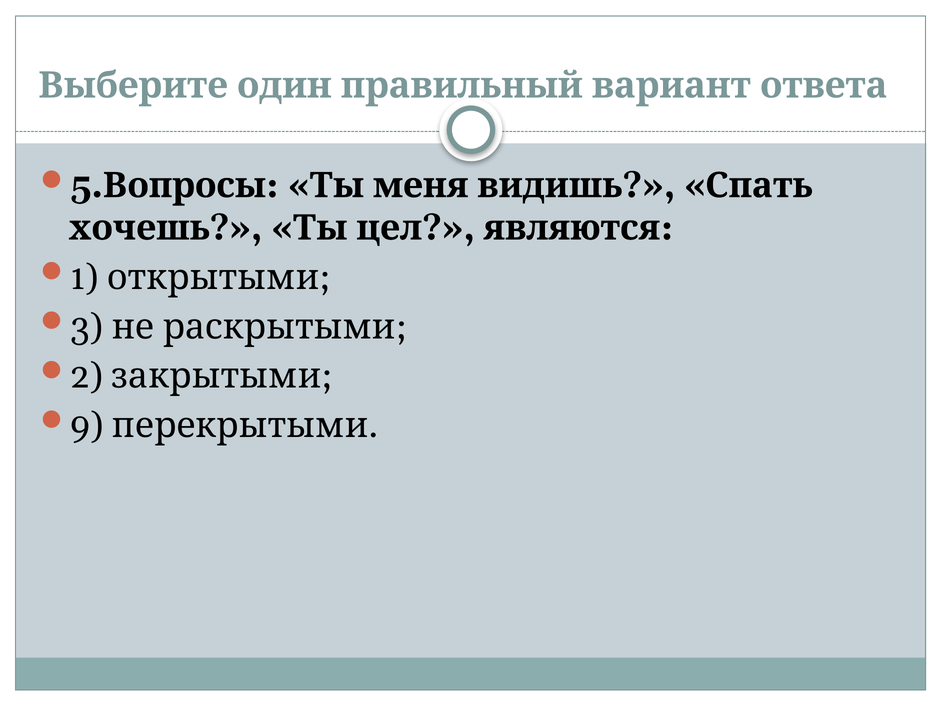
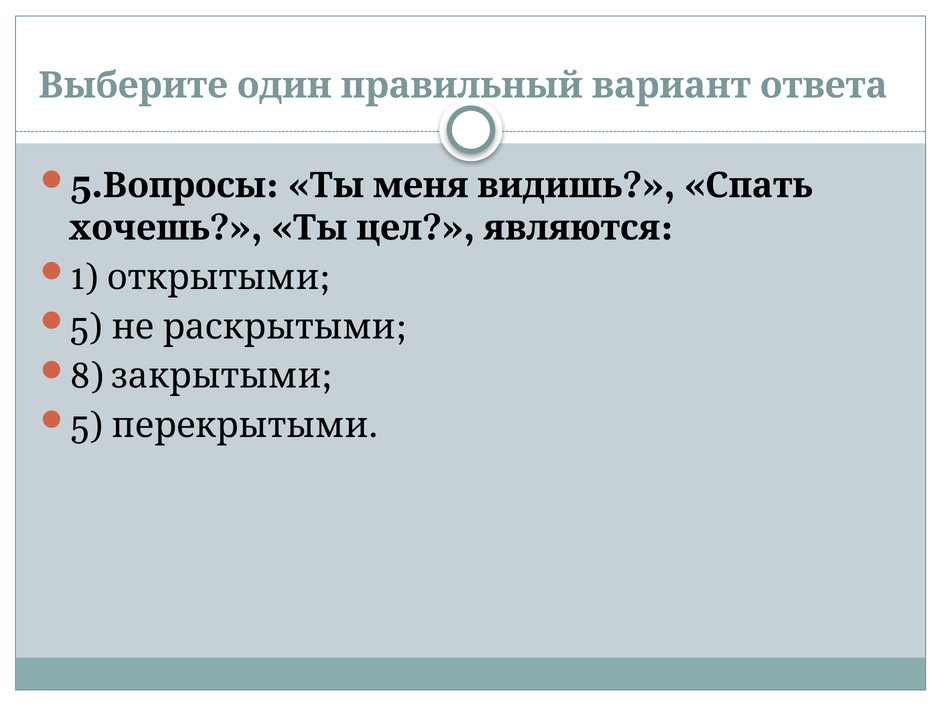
3: 3 -> 5 (87, 327)
2: 2 -> 8 (87, 377)
9: 9 -> 5 (87, 426)
